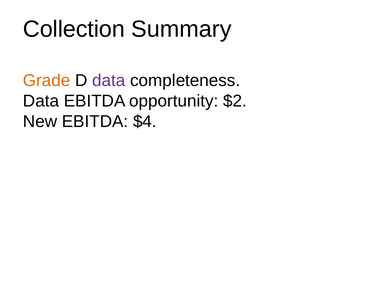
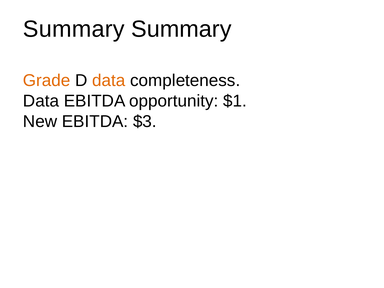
Collection: Collection -> Summary (74, 29)
data colour: purple -> orange (109, 81)
$2: $2 -> $1 (235, 101)
$4: $4 -> $3 (145, 121)
